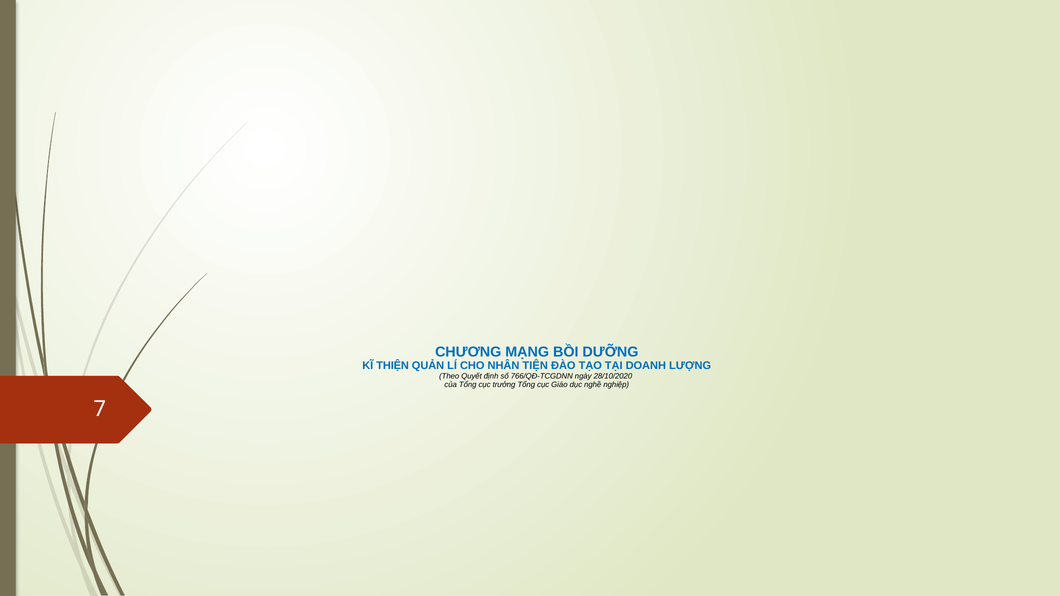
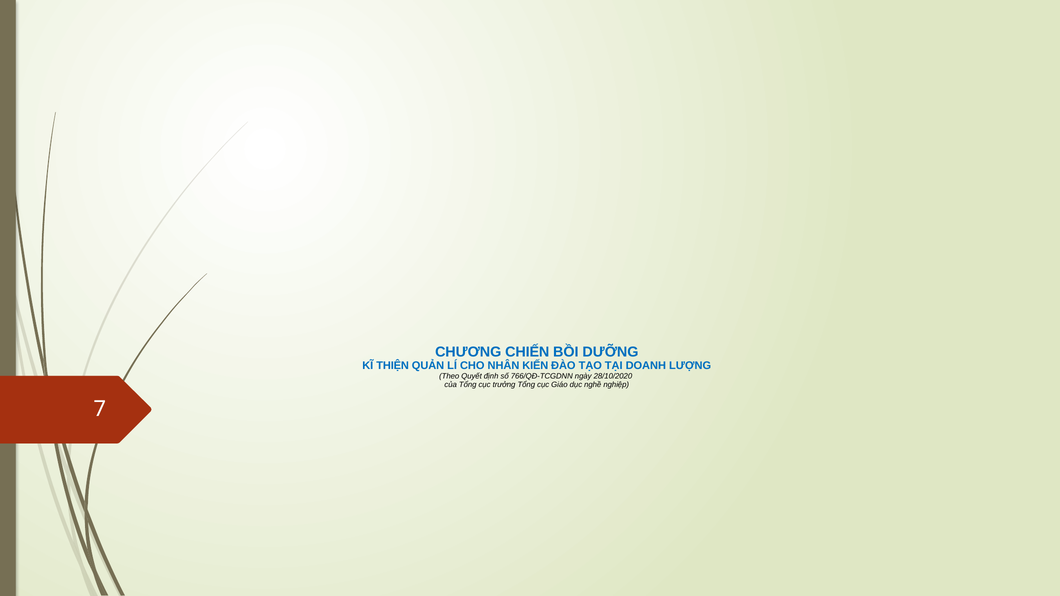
MẠNG: MẠNG -> CHIẾN (527, 352)
TIỆN: TIỆN -> KIẾN (535, 366)
